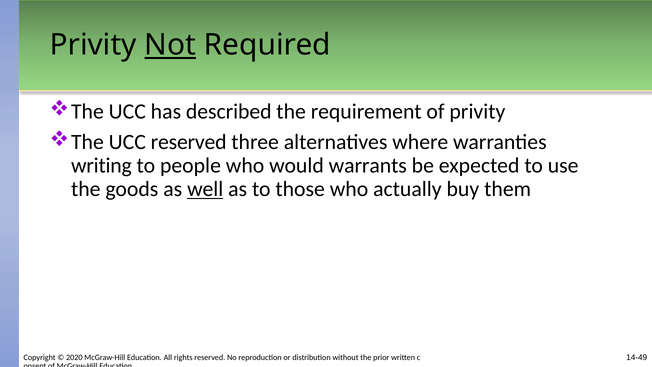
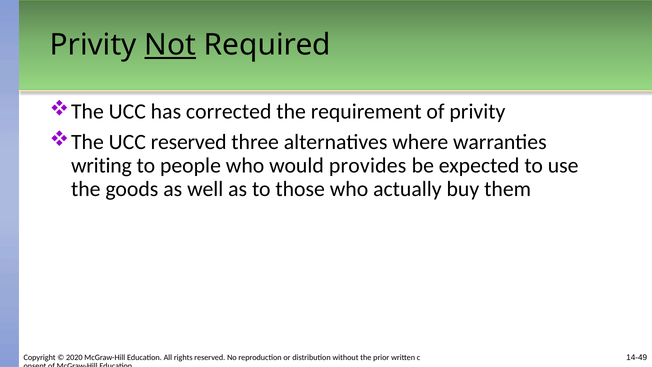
described: described -> corrected (229, 112)
warrants: warrants -> provides (368, 165)
well underline: present -> none (205, 189)
